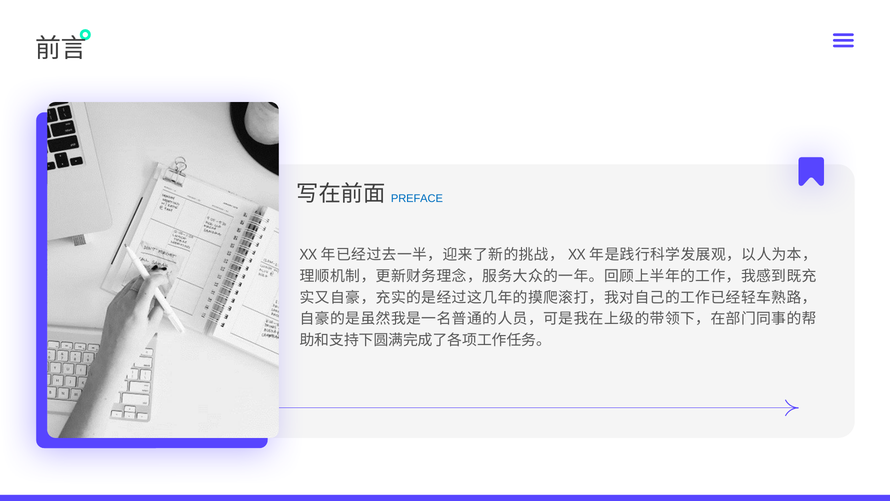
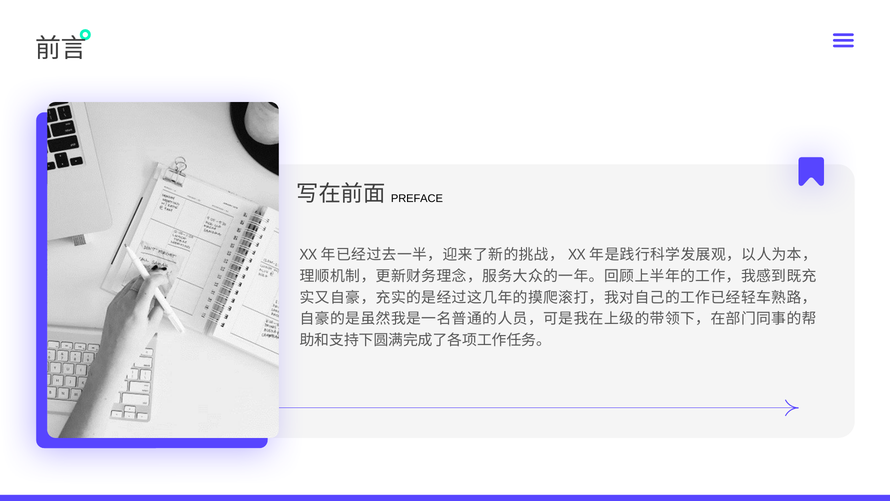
PREFACE colour: blue -> black (417, 198)
